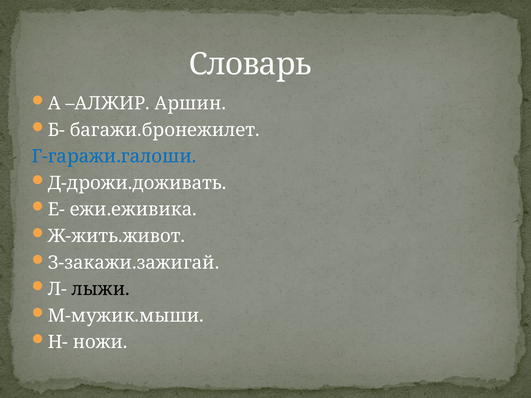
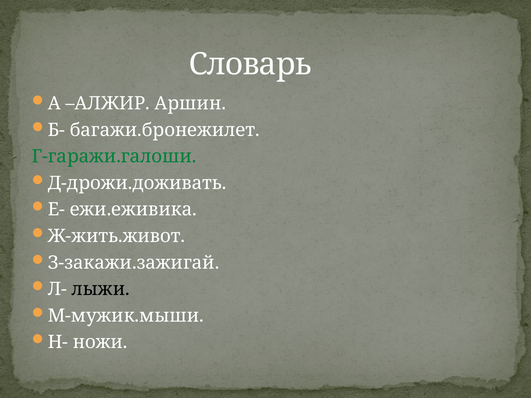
Г-гаражи.галоши colour: blue -> green (114, 157)
